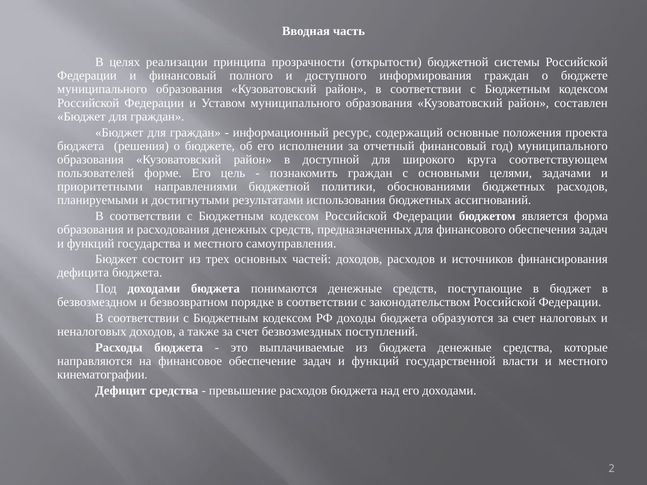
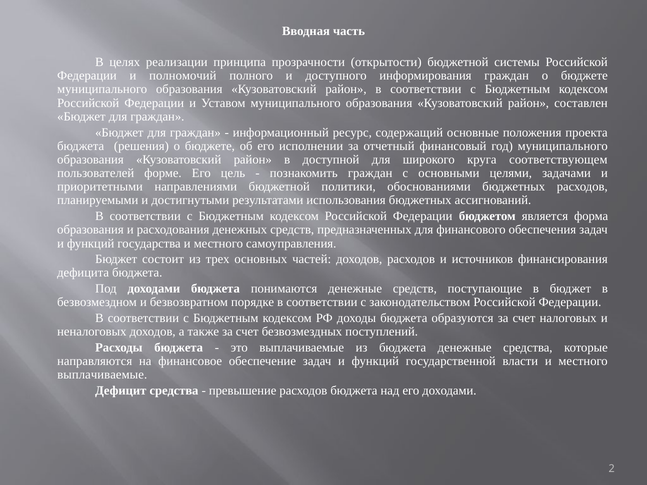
и финансовый: финансовый -> полномочий (183, 76)
кинематографии: кинематографии -> выплачиваемые (102, 375)
